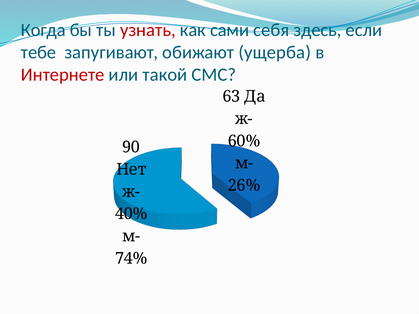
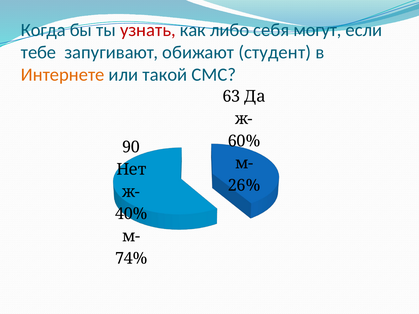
сами: сами -> либо (230, 30)
здесь: здесь -> могут (317, 30)
ущерба: ущерба -> студент (275, 52)
Интернете colour: red -> orange (63, 75)
